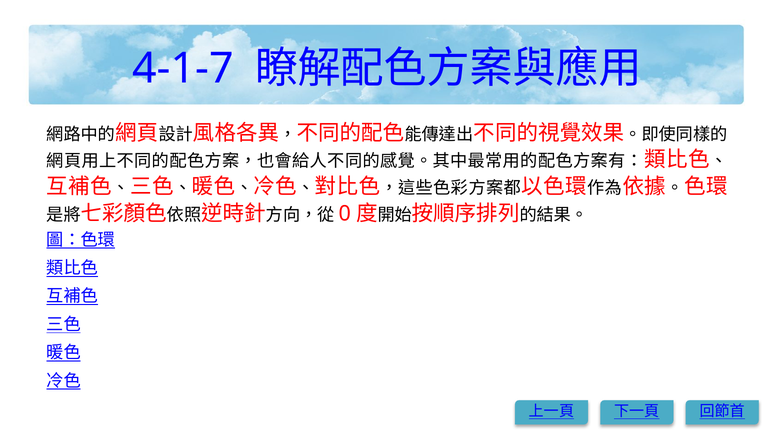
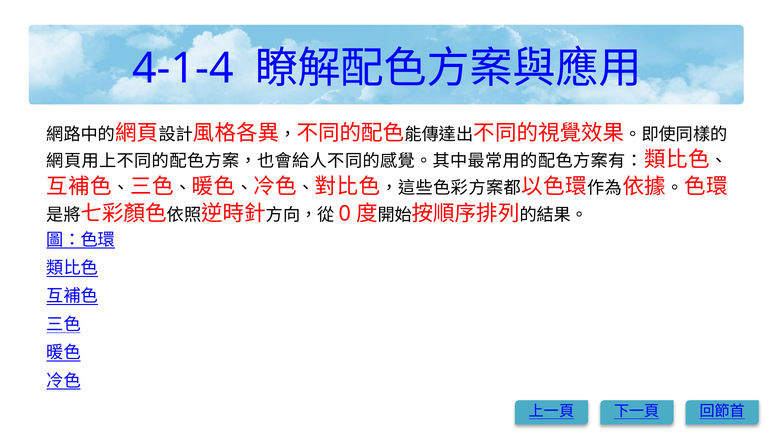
4-1-7: 4-1-7 -> 4-1-4 (183, 69)
